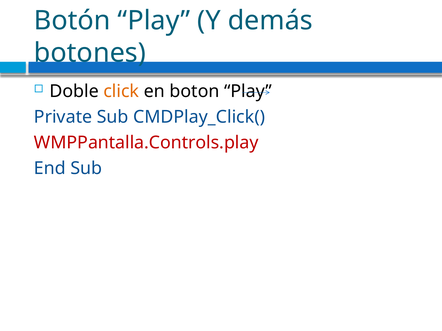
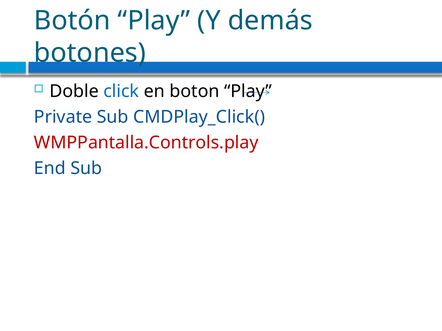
click colour: orange -> blue (121, 91)
